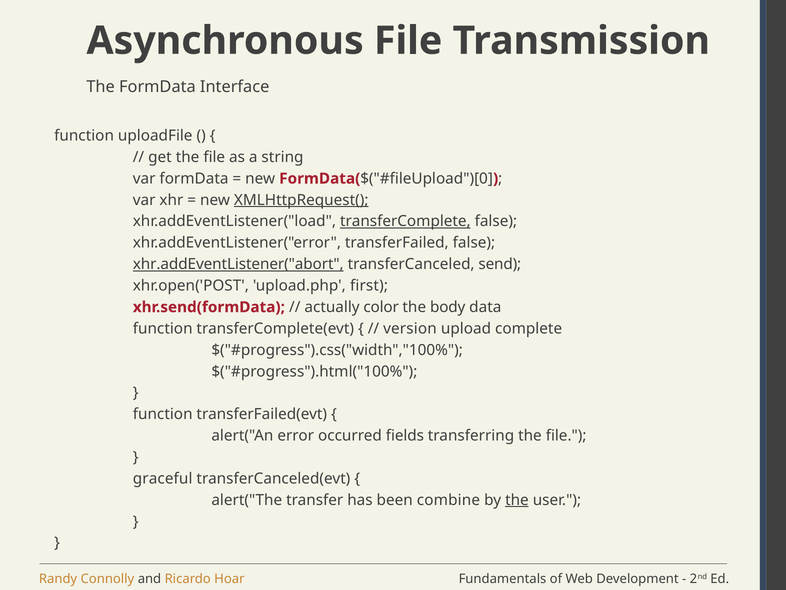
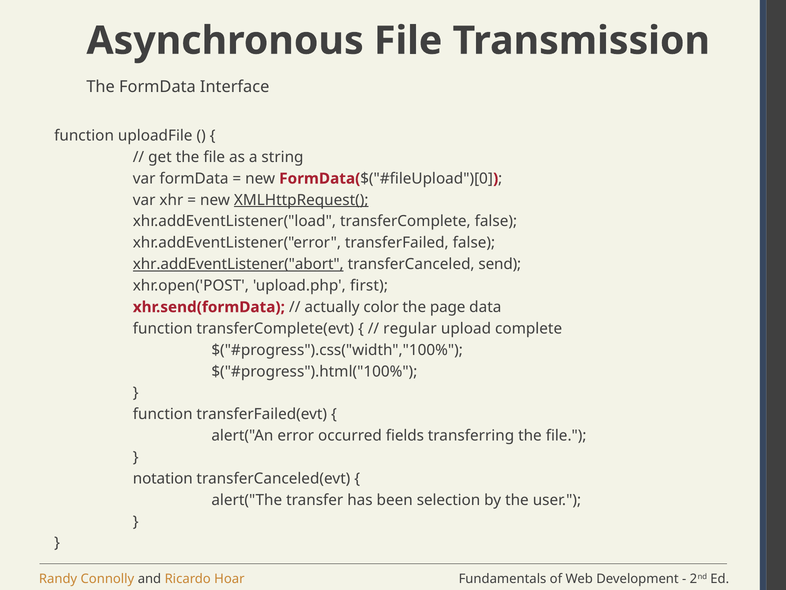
transferComplete underline: present -> none (405, 221)
body: body -> page (448, 307)
version: version -> regular (410, 328)
graceful: graceful -> notation (163, 478)
combine: combine -> selection (449, 500)
the underline: present -> none (517, 500)
